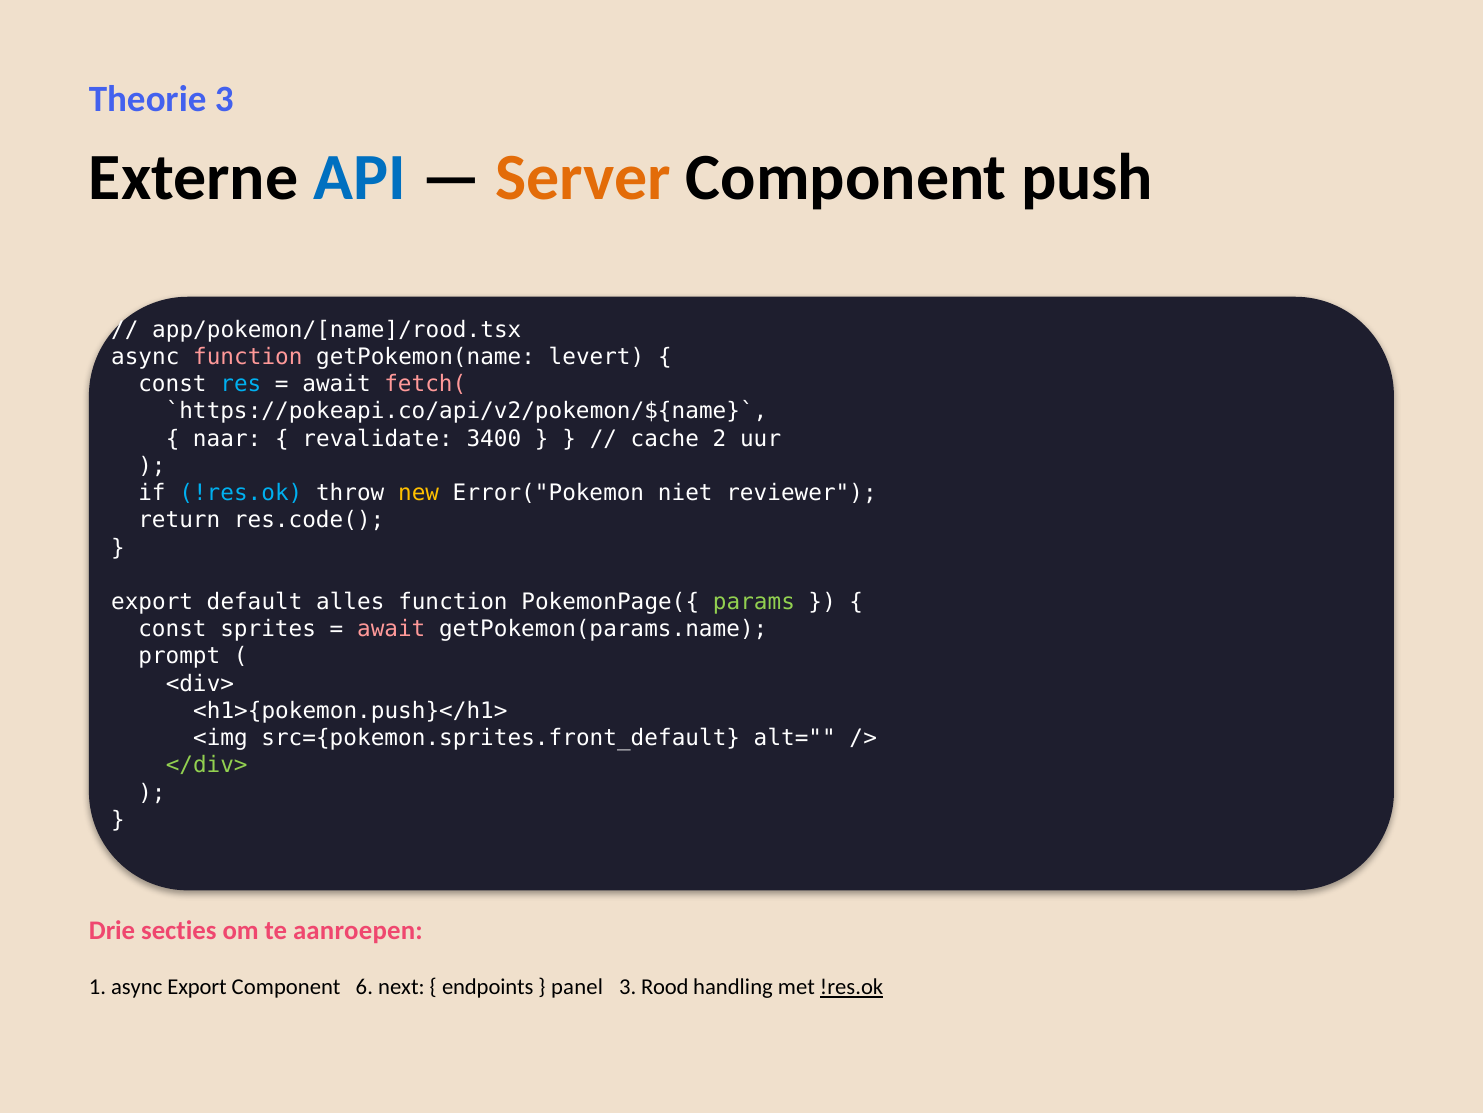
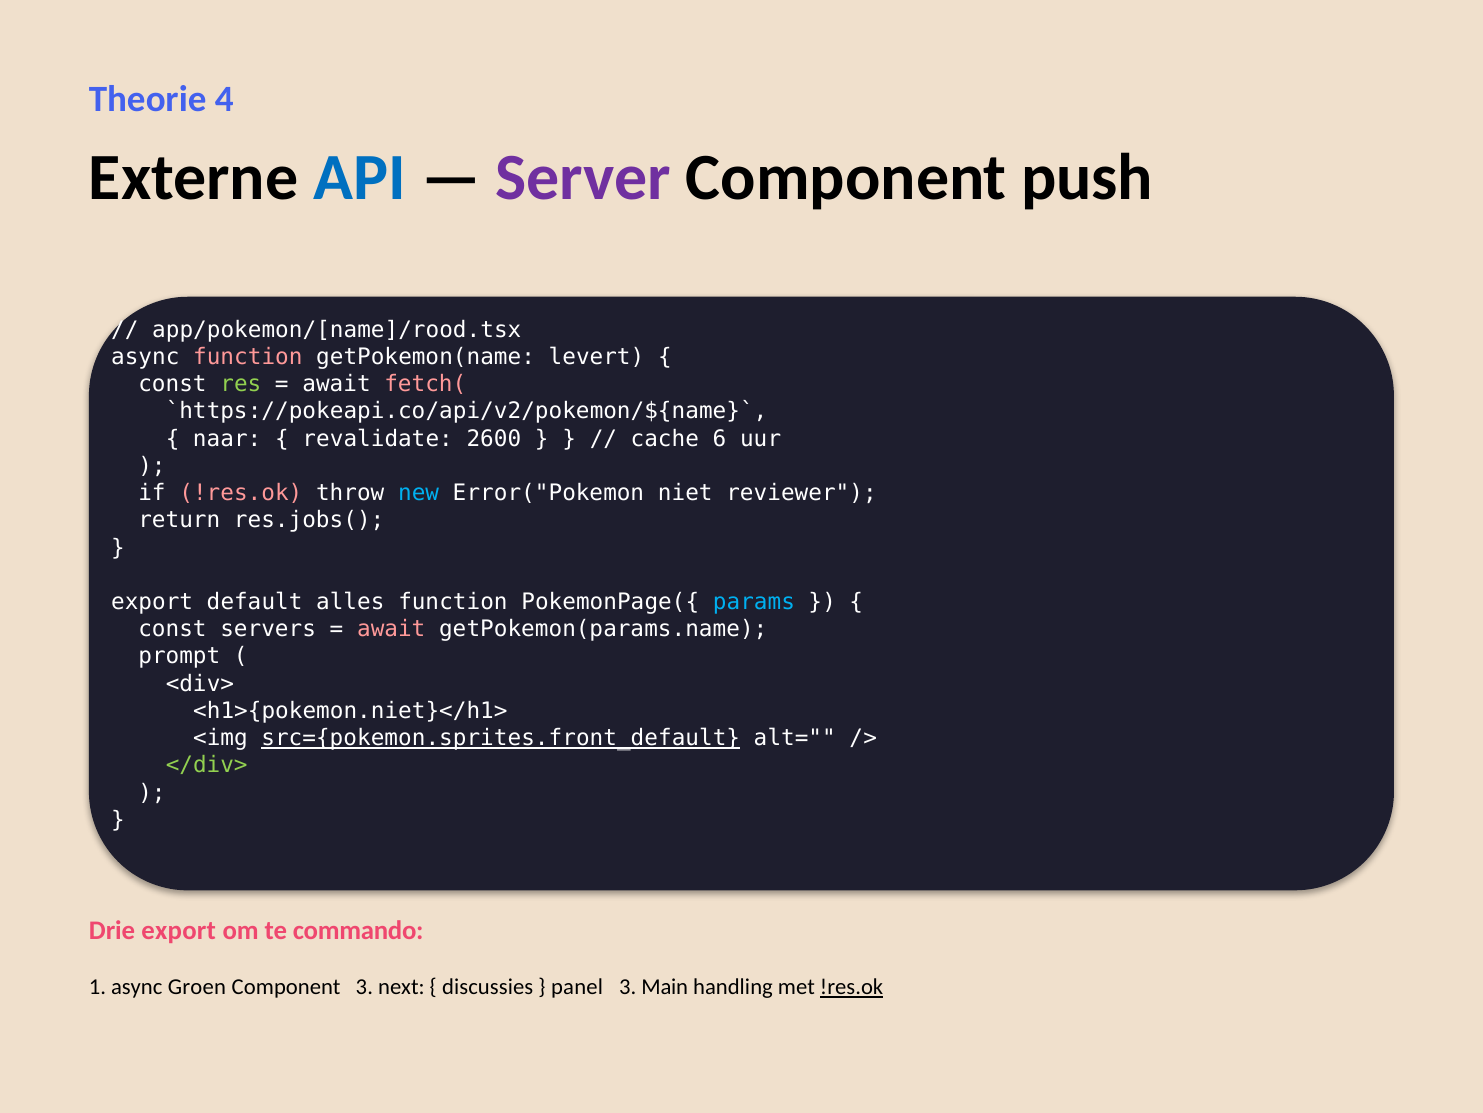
Theorie 3: 3 -> 4 (224, 99)
Server colour: orange -> purple (583, 178)
res colour: light blue -> light green (241, 384)
3400: 3400 -> 2600 (494, 438)
2: 2 -> 6 (720, 438)
!res.ok colour: light blue -> pink (241, 493)
new colour: yellow -> light blue (419, 493)
res.code(: res.code( -> res.jobs( (309, 520)
params colour: light green -> light blue (754, 602)
sprites: sprites -> servers (268, 629)
<h1>{pokemon.push}</h1>: <h1>{pokemon.push}</h1> -> <h1>{pokemon.niet}</h1> (350, 710)
src={pokemon.sprites.front_default underline: none -> present (501, 738)
Drie secties: secties -> export (179, 930)
aanroepen: aanroepen -> commando (358, 930)
async Export: Export -> Groen (197, 986)
Component 6: 6 -> 3 (364, 986)
endpoints: endpoints -> discussies (488, 986)
Rood: Rood -> Main (665, 986)
